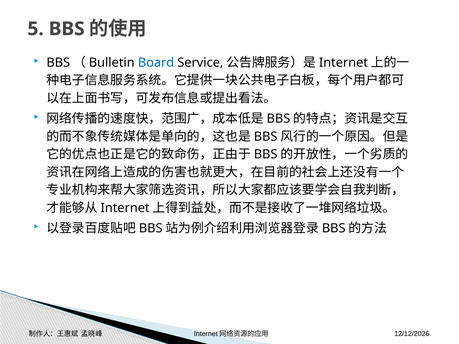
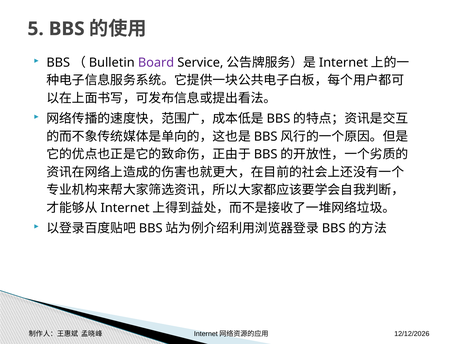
Board colour: blue -> purple (156, 63)
